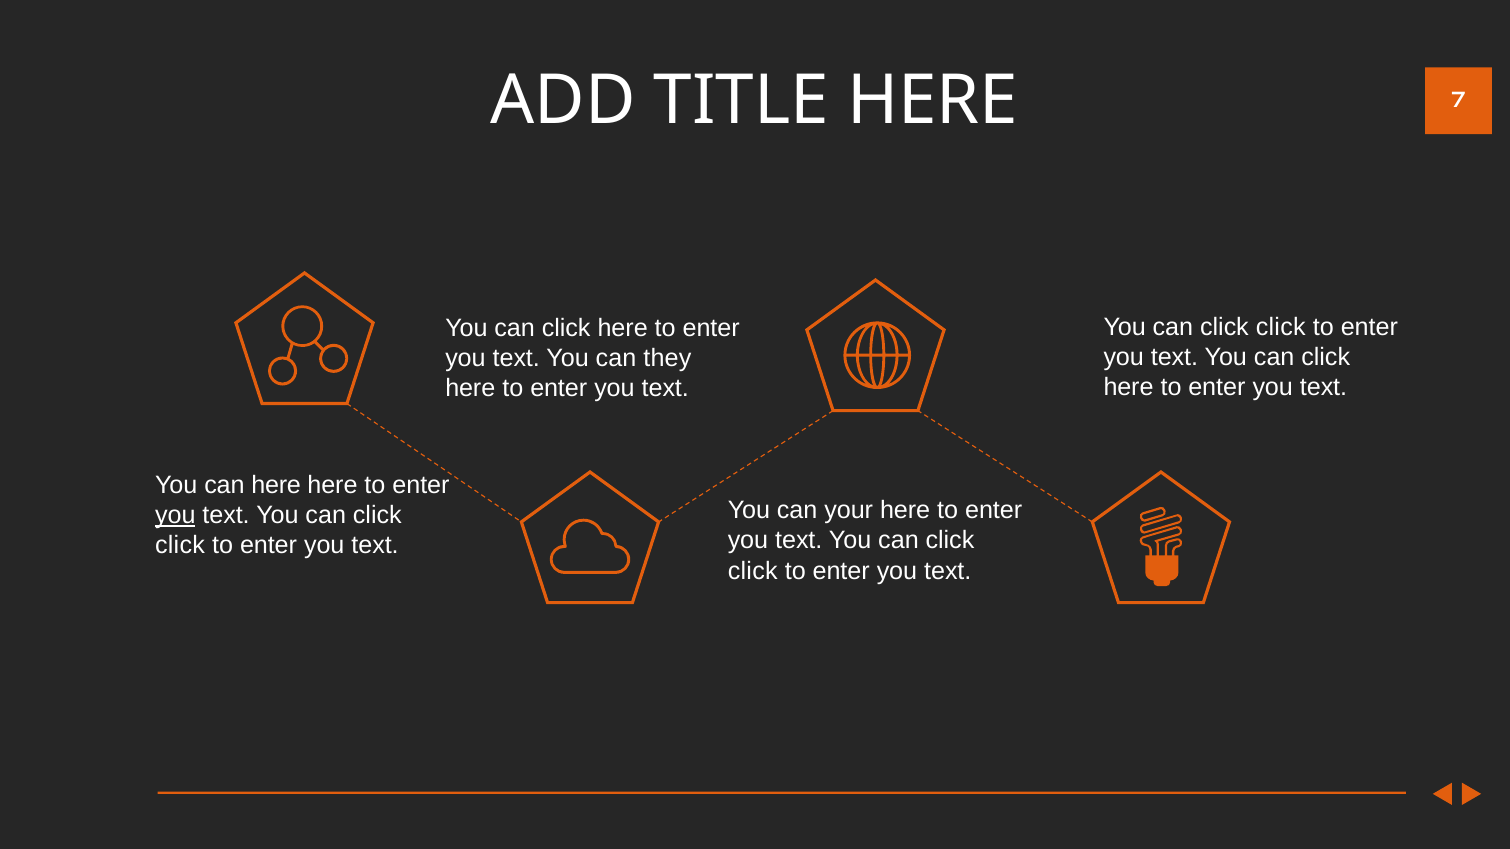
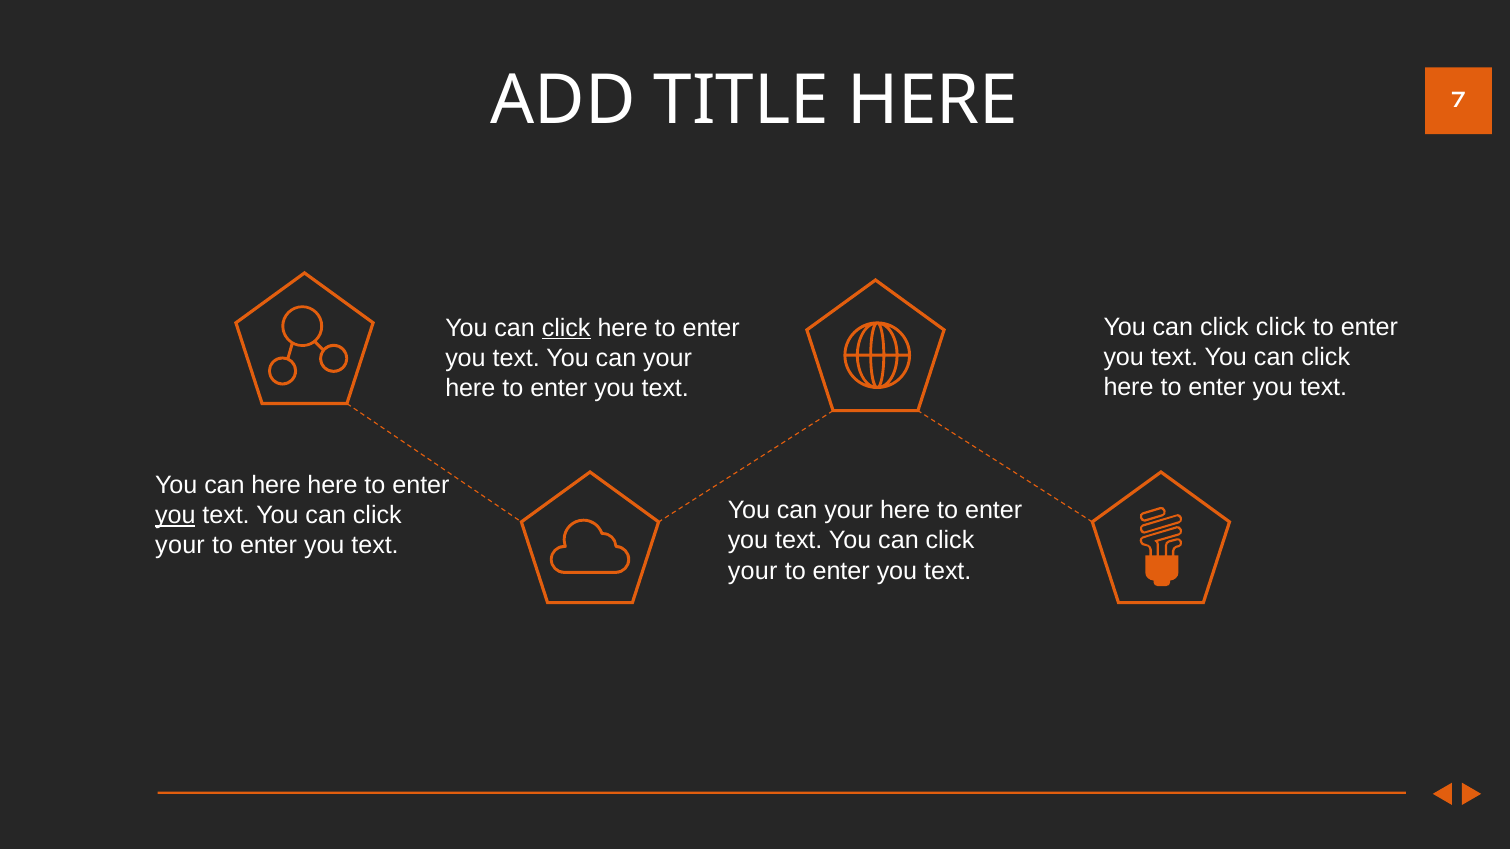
click underline: none -> present (566, 328)
they: they -> your (668, 358)
click: click -> your (180, 546)
click: click -> your (753, 571)
